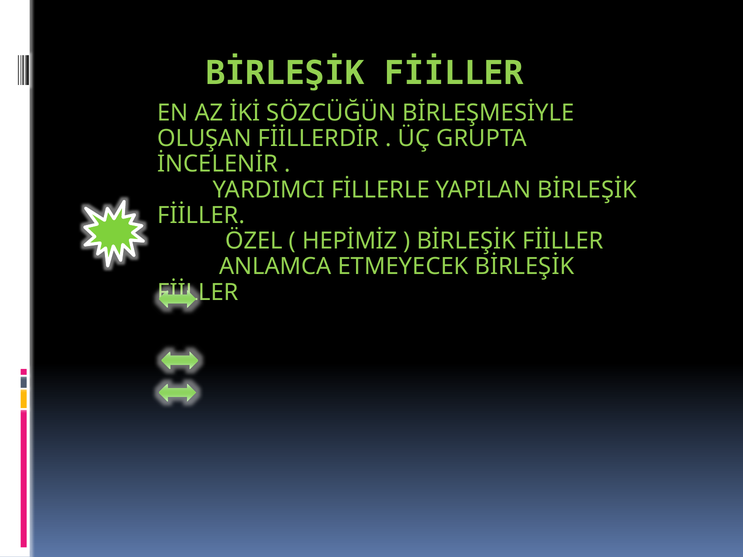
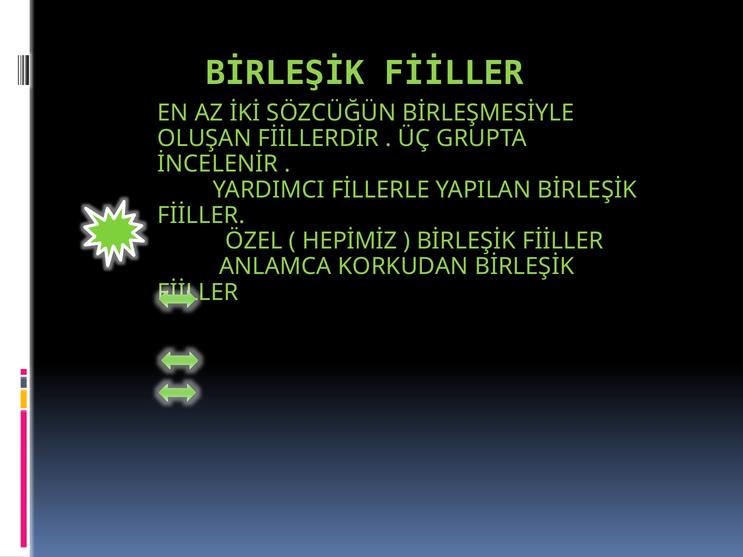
ETMEYECEK: ETMEYECEK -> KORKUDAN (403, 267)
